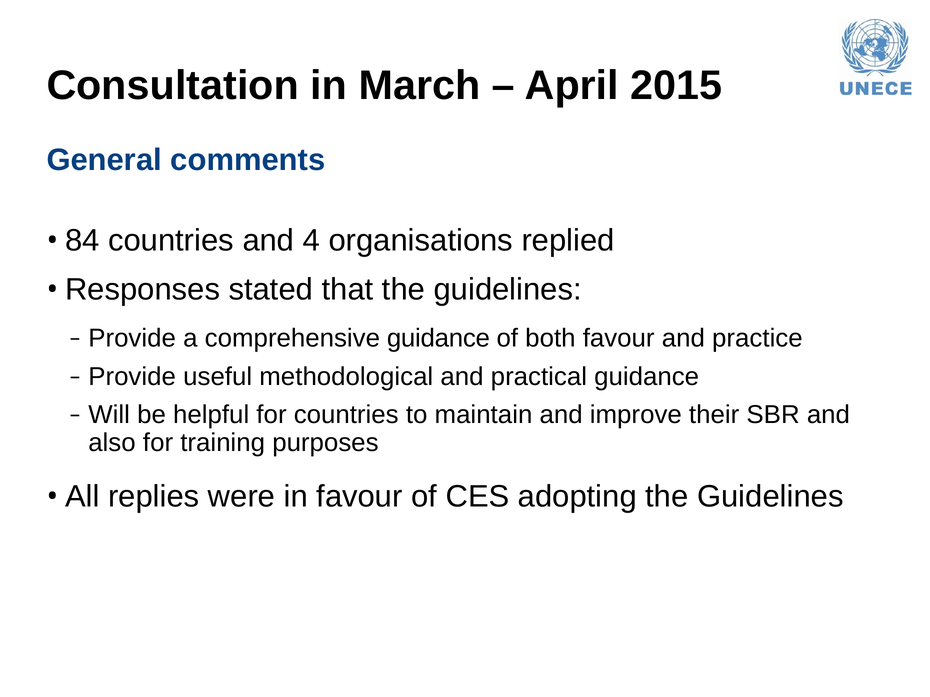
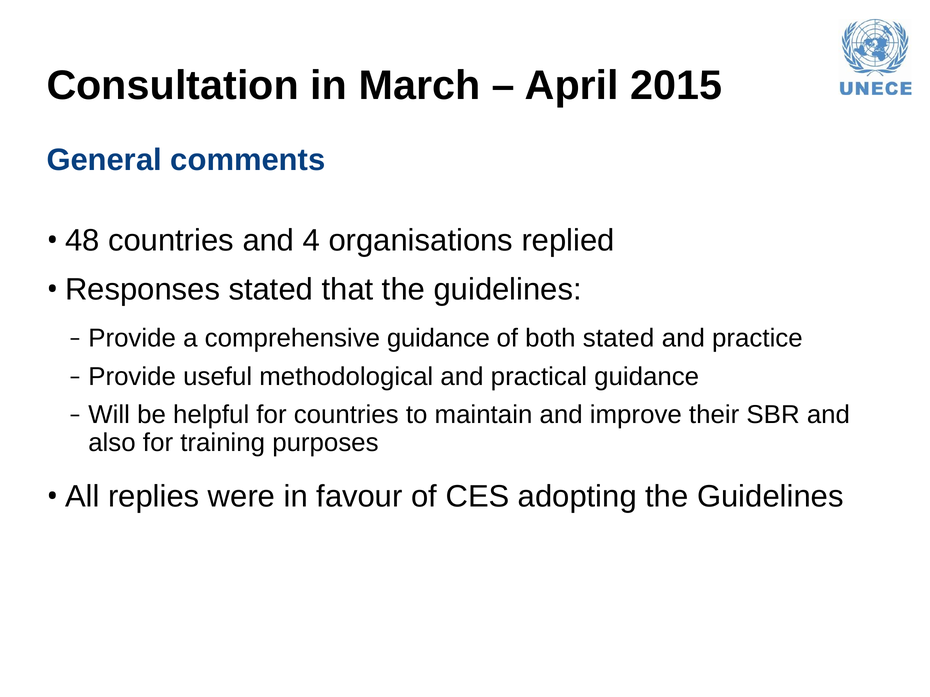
84: 84 -> 48 (82, 241)
both favour: favour -> stated (619, 339)
